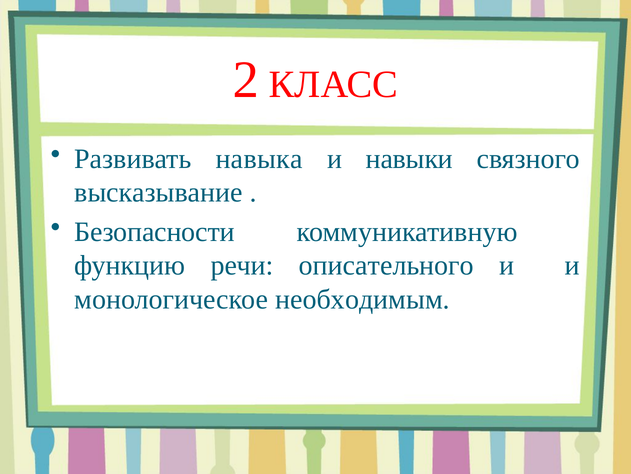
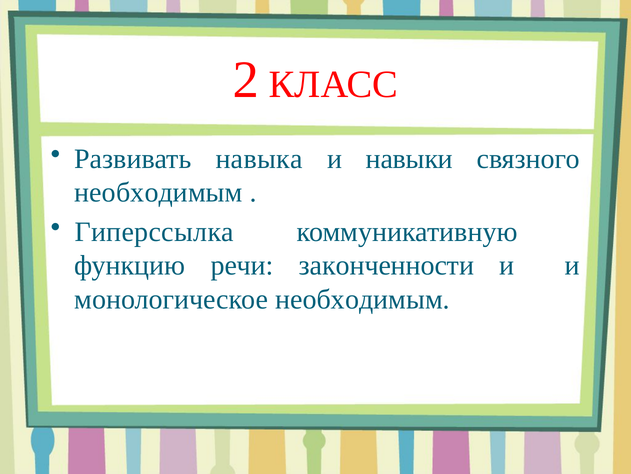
высказывание: высказывание -> необходимым (158, 192)
Безопасности: Безопасности -> Гиперссылка (154, 232)
описательного: описательного -> законченности (386, 265)
